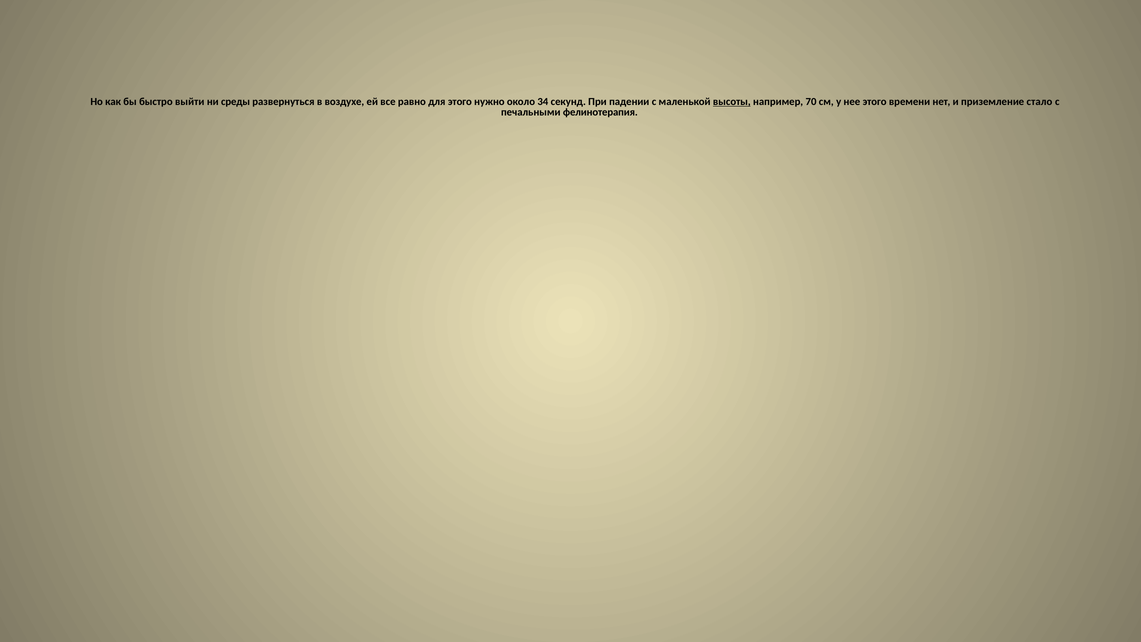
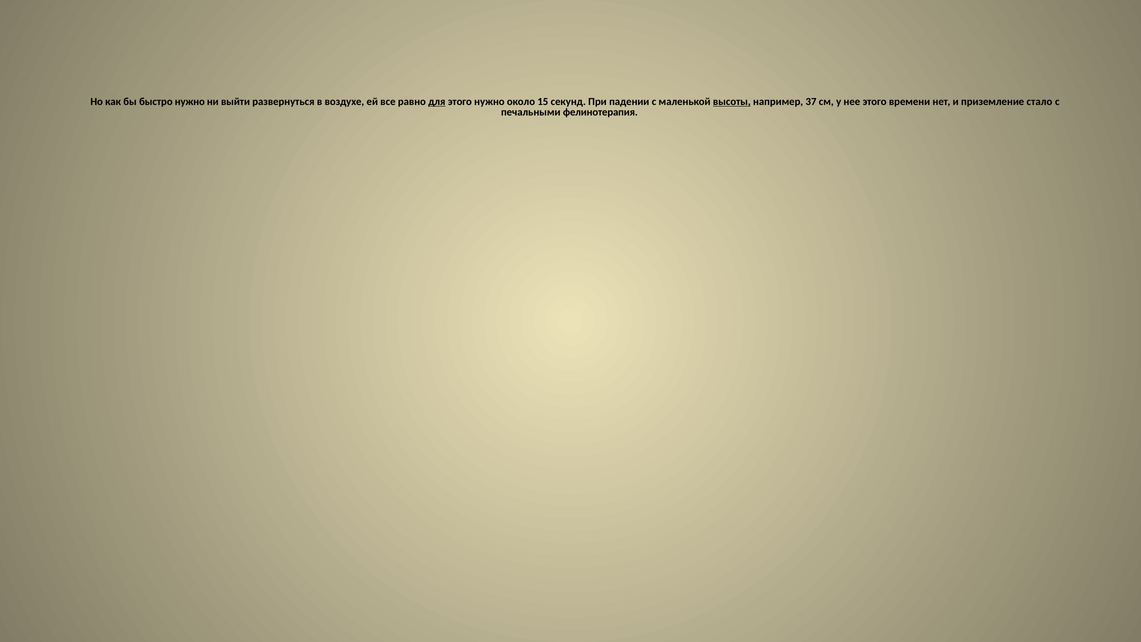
быстро выйти: выйти -> нужно (190, 102)
среды: среды -> выйти (236, 102)
для underline: none -> present (437, 102)
34: 34 -> 15 (543, 102)
70: 70 -> 37 (811, 102)
